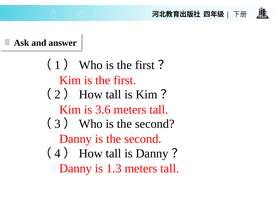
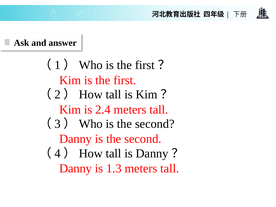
3.6: 3.6 -> 2.4 (103, 110)
